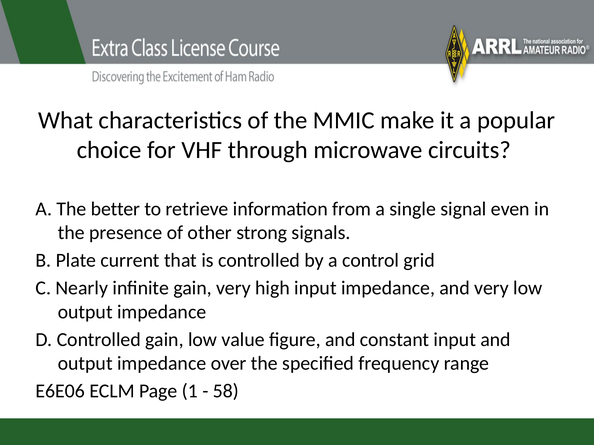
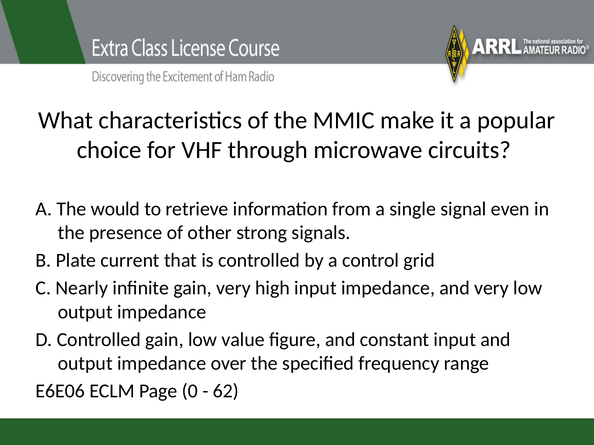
better: better -> would (115, 209)
1: 1 -> 0 (190, 391)
58: 58 -> 62 (226, 391)
